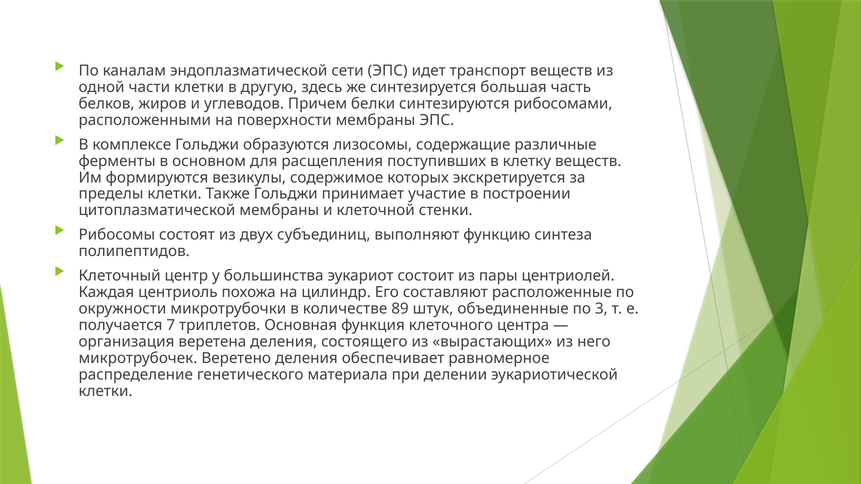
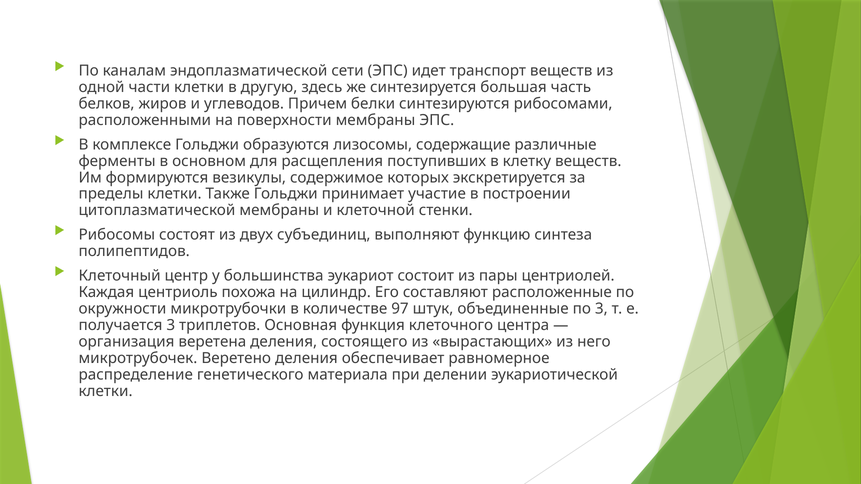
89: 89 -> 97 (400, 309)
получается 7: 7 -> 3 (171, 326)
